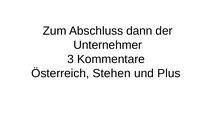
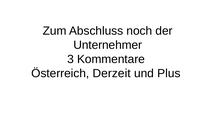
dann: dann -> noch (139, 31)
Stehen: Stehen -> Derzeit (112, 74)
